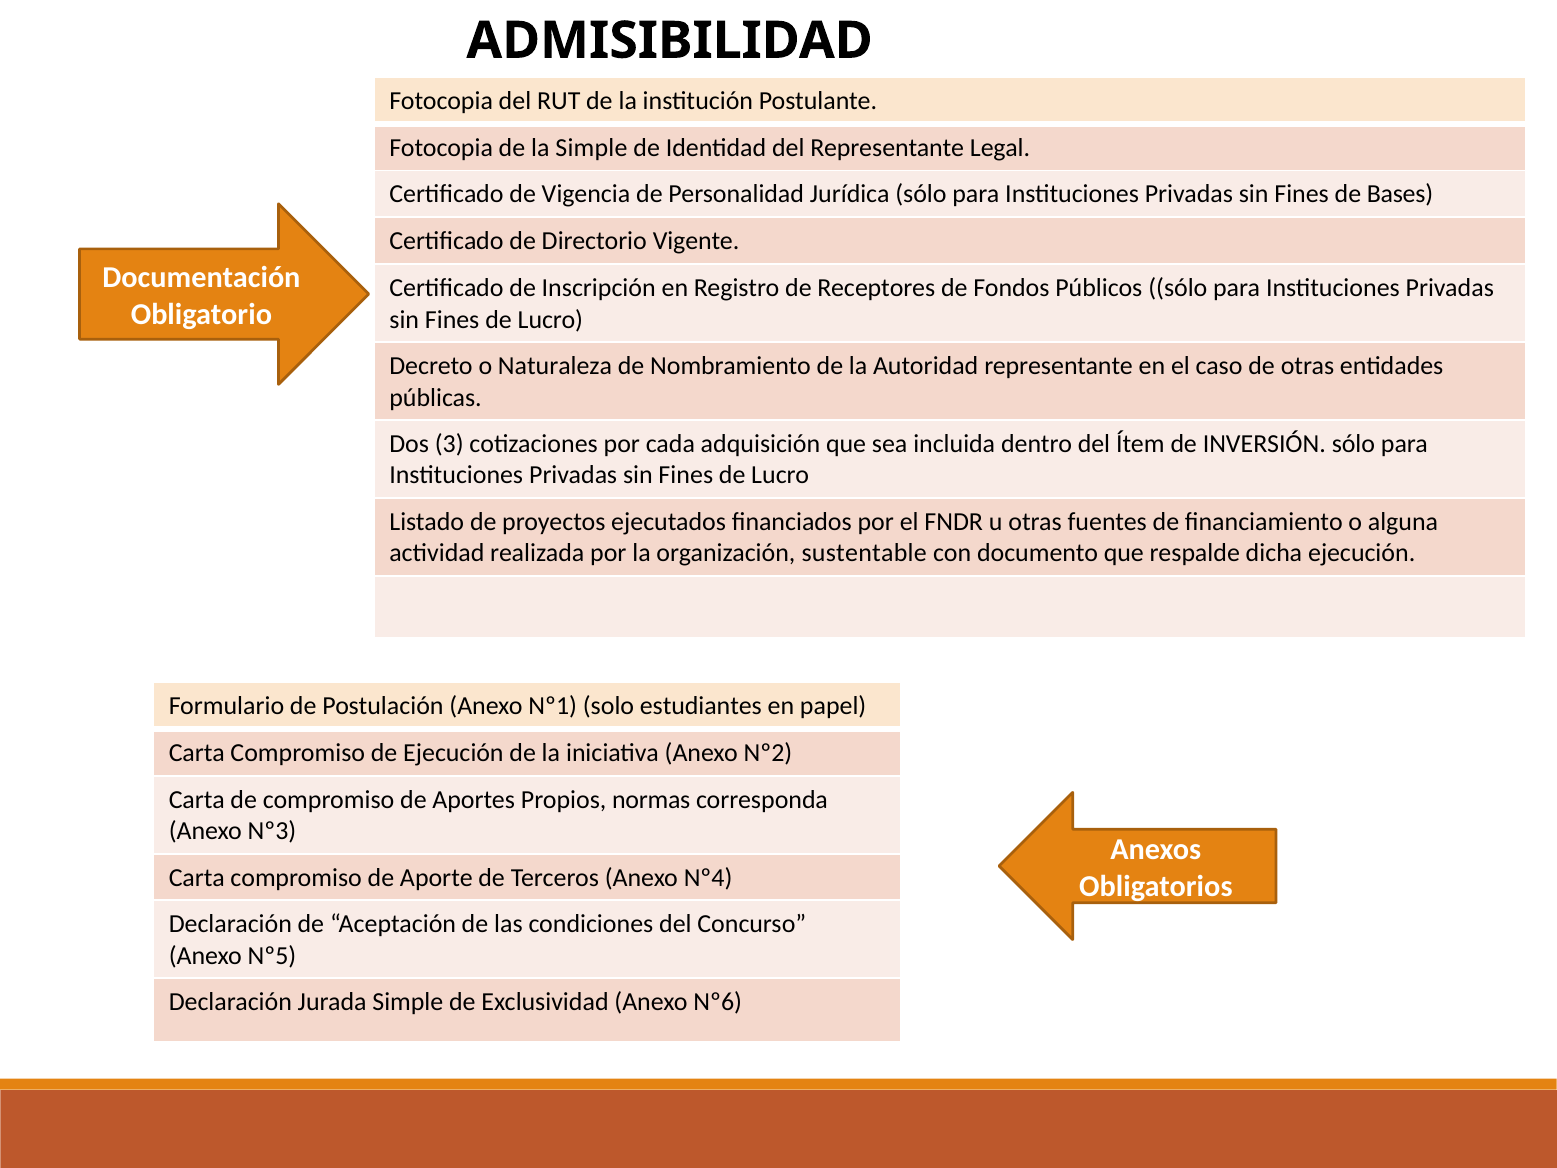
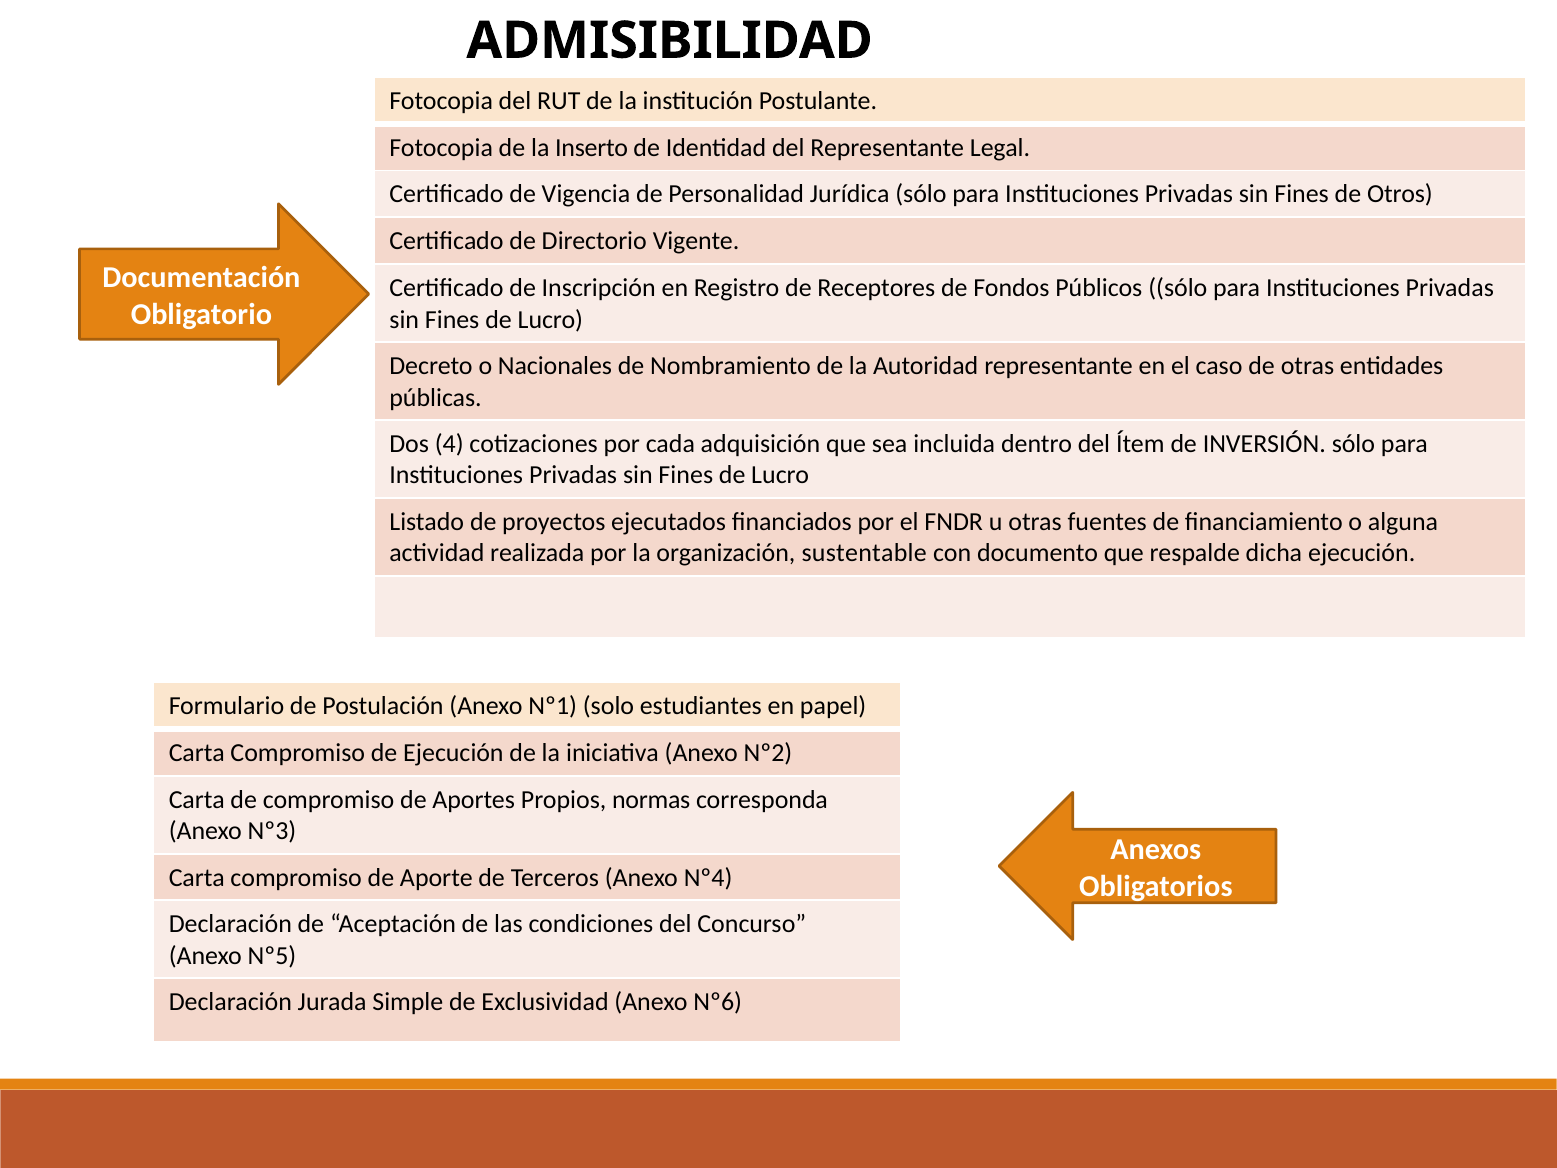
la Simple: Simple -> Inserto (592, 148)
Bases: Bases -> Otros (1400, 194)
Naturaleza: Naturaleza -> Nacionales (555, 366)
3: 3 -> 4 (449, 444)
